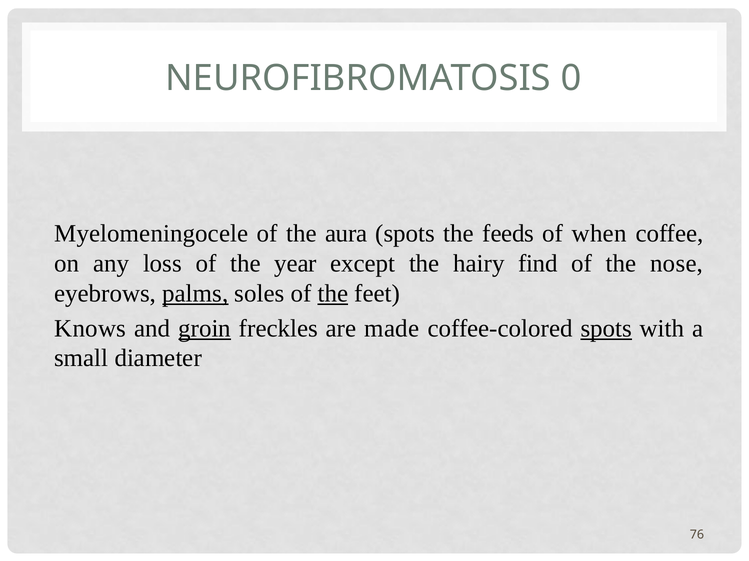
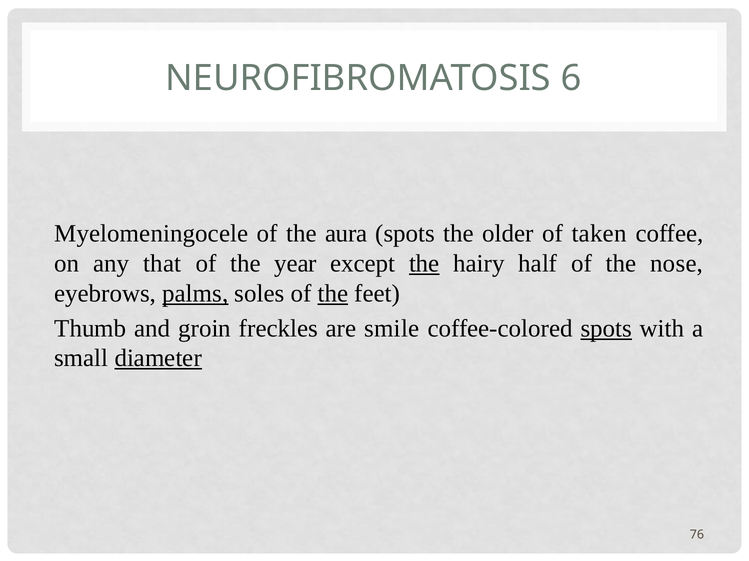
0: 0 -> 6 (571, 79)
feeds: feeds -> older (508, 234)
when: when -> taken (599, 234)
loss: loss -> that (162, 264)
the underline: none -> present (424, 264)
find: find -> half (538, 264)
Knows: Knows -> Thumb (90, 329)
groin underline: present -> none (205, 329)
made: made -> smile (392, 329)
diameter underline: none -> present (158, 359)
